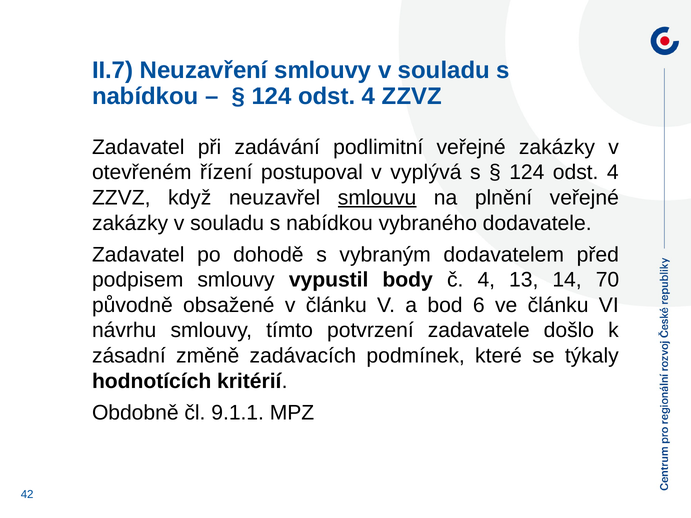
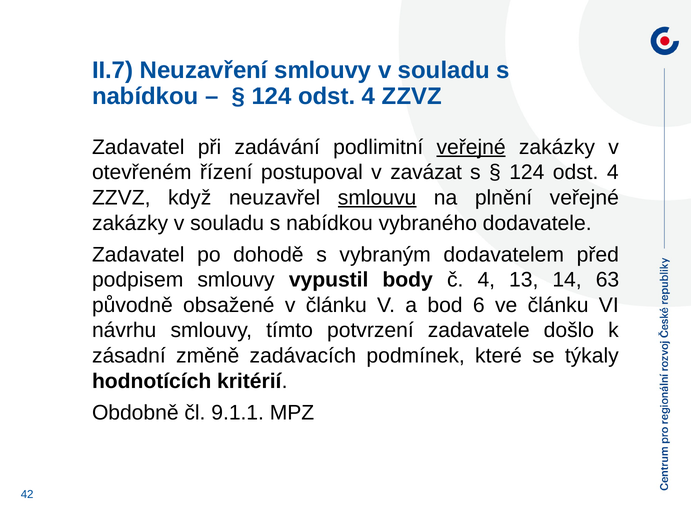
veřejné underline: none -> present (471, 147)
vyplývá: vyplývá -> zavázat (426, 173)
70: 70 -> 63 (608, 280)
